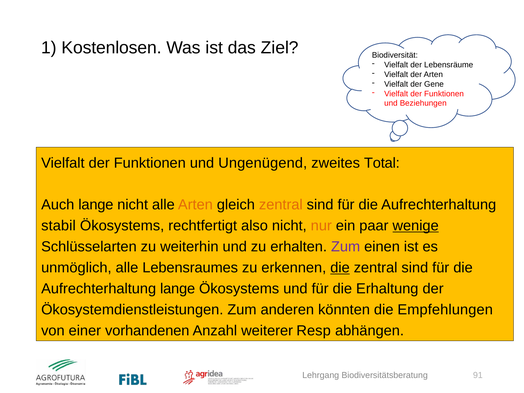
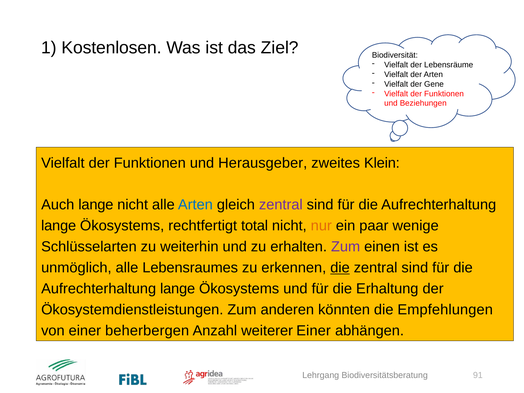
Ungenügend: Ungenügend -> Herausgeber (263, 163)
Total: Total -> Klein (382, 163)
Arten colour: orange -> blue (195, 205)
zentral colour: orange -> purple (281, 205)
stabil: stabil -> lange (59, 226)
also: also -> total (255, 226)
wenige underline: present -> none (416, 226)
vorhandenen: vorhandenen -> beherbergen (147, 331)
weiterer Resp: Resp -> Einer (314, 331)
